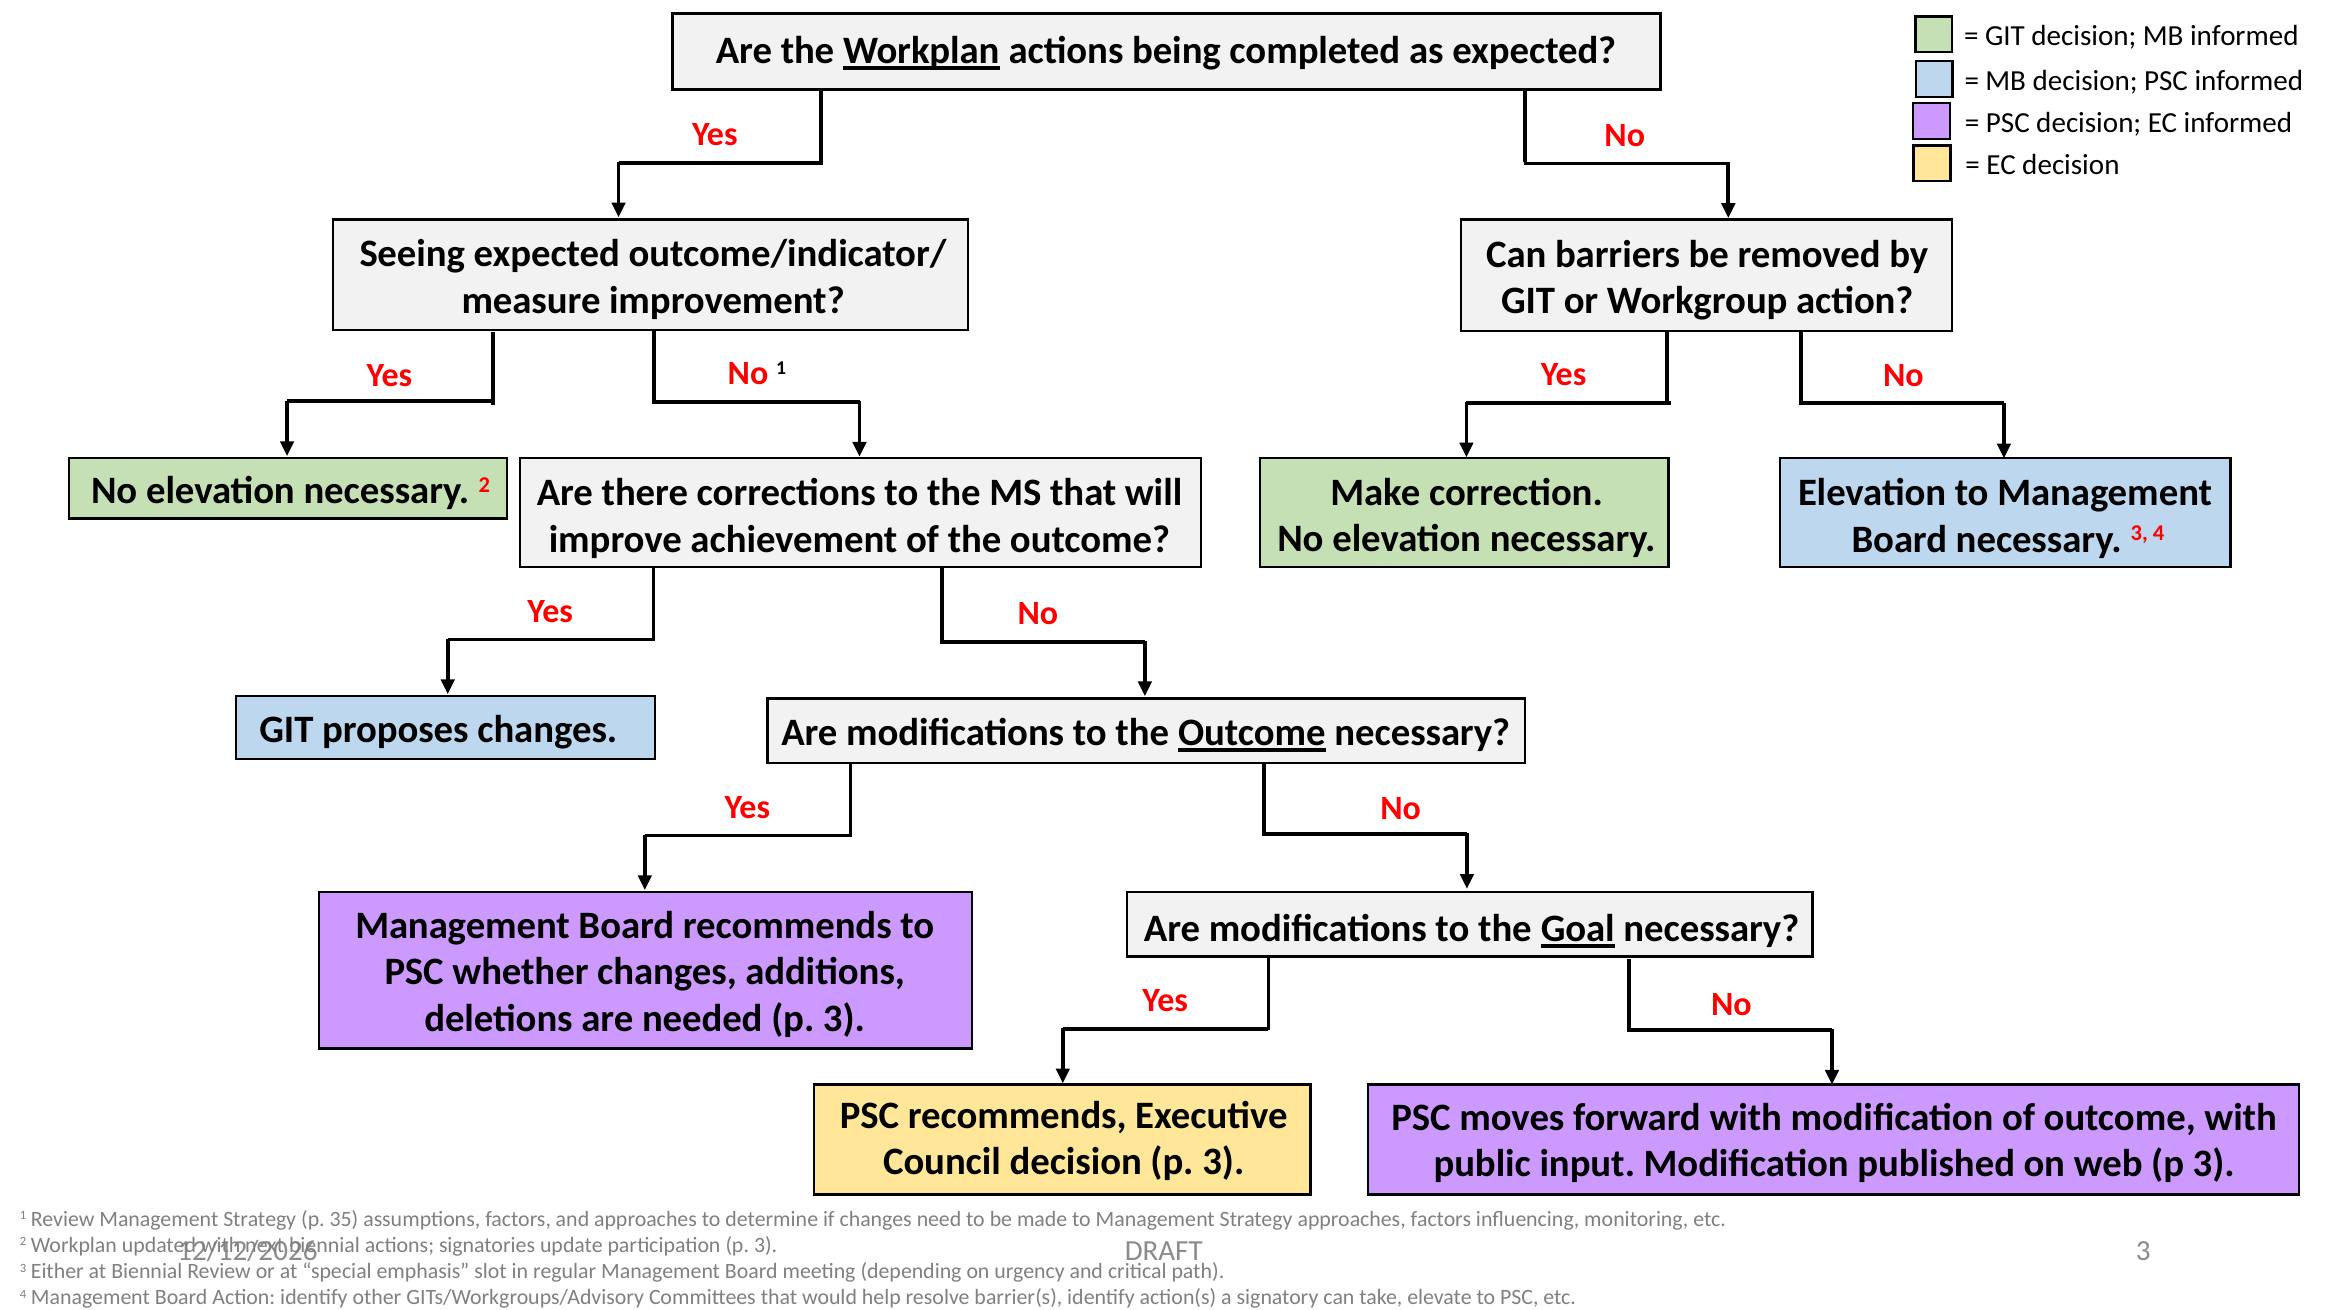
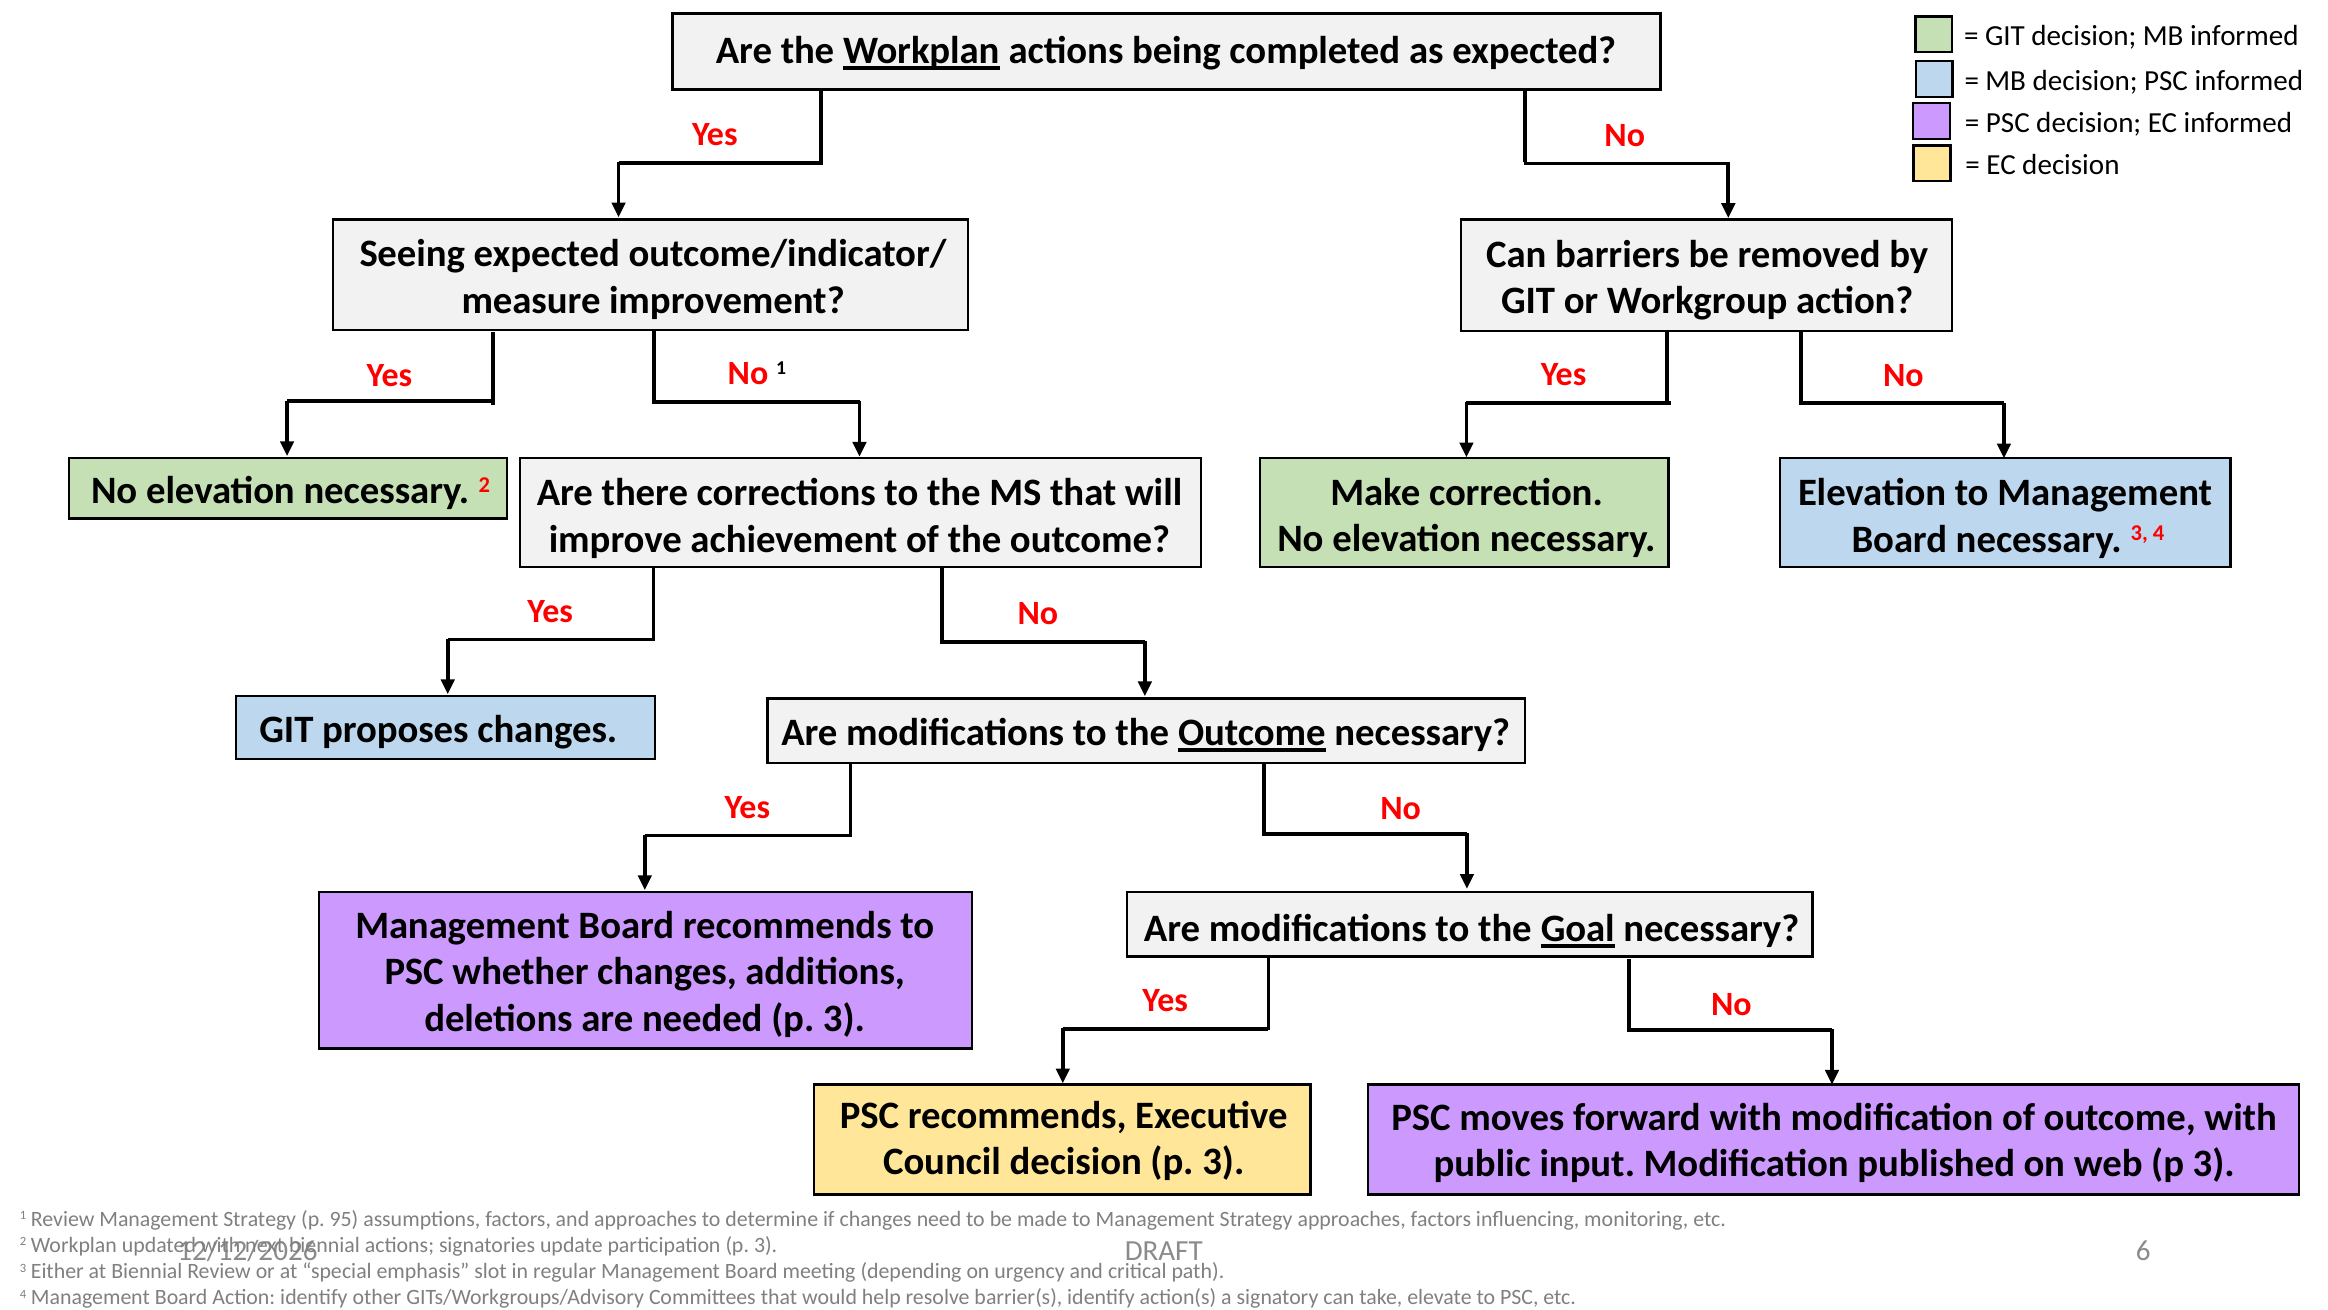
35: 35 -> 95 (344, 1218)
DRAFT 3: 3 -> 6 (2143, 1250)
